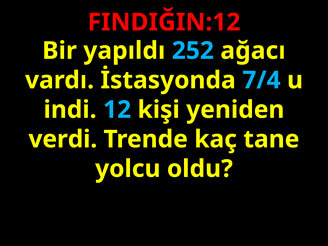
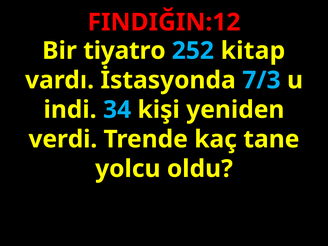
yapıldı: yapıldı -> tiyatro (124, 51)
ağacı: ağacı -> kitap (253, 51)
7/4: 7/4 -> 7/3 (261, 80)
12: 12 -> 34 (117, 110)
